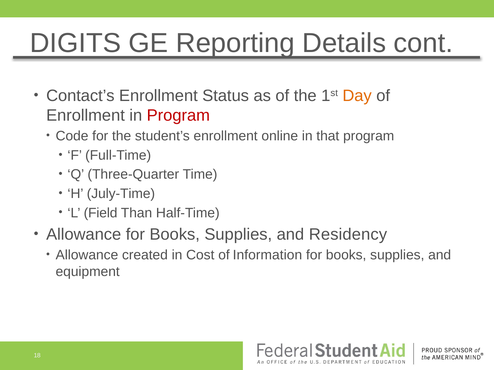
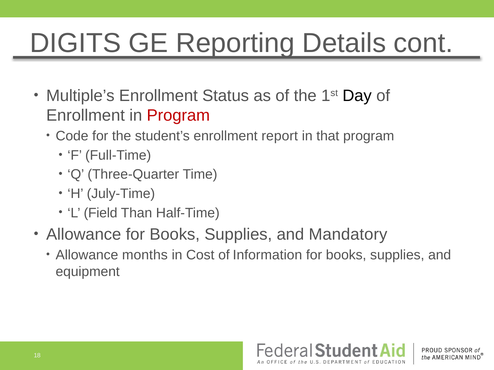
Contact’s: Contact’s -> Multiple’s (80, 96)
Day colour: orange -> black (357, 96)
online: online -> report (280, 136)
Residency: Residency -> Mandatory (348, 235)
created: created -> months (145, 255)
